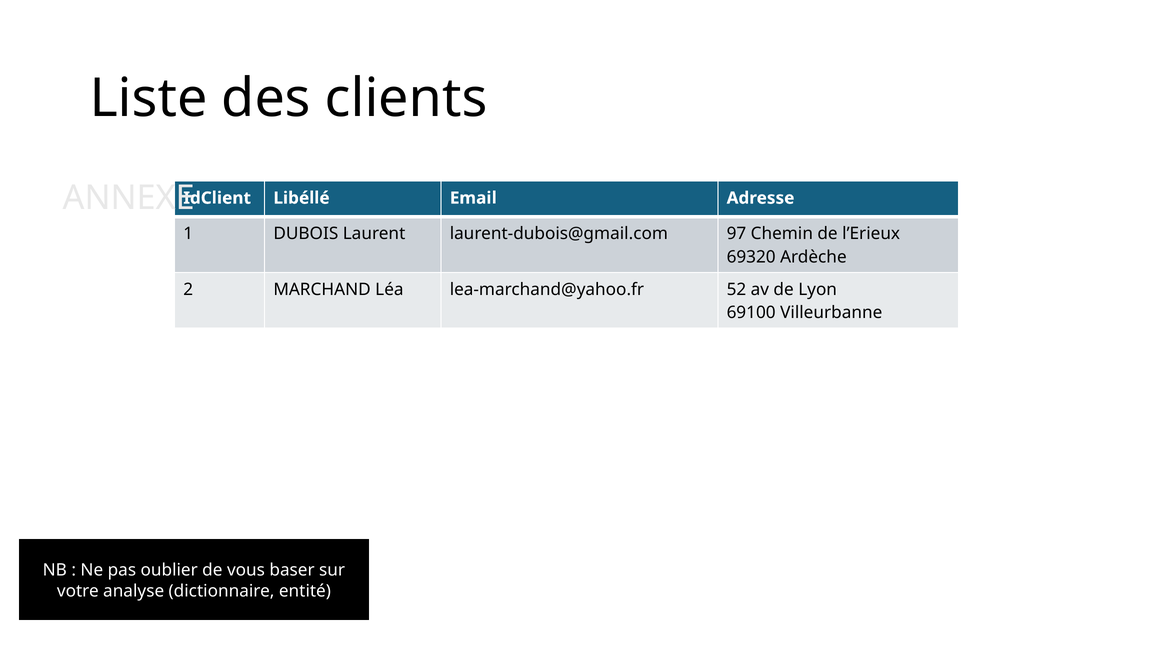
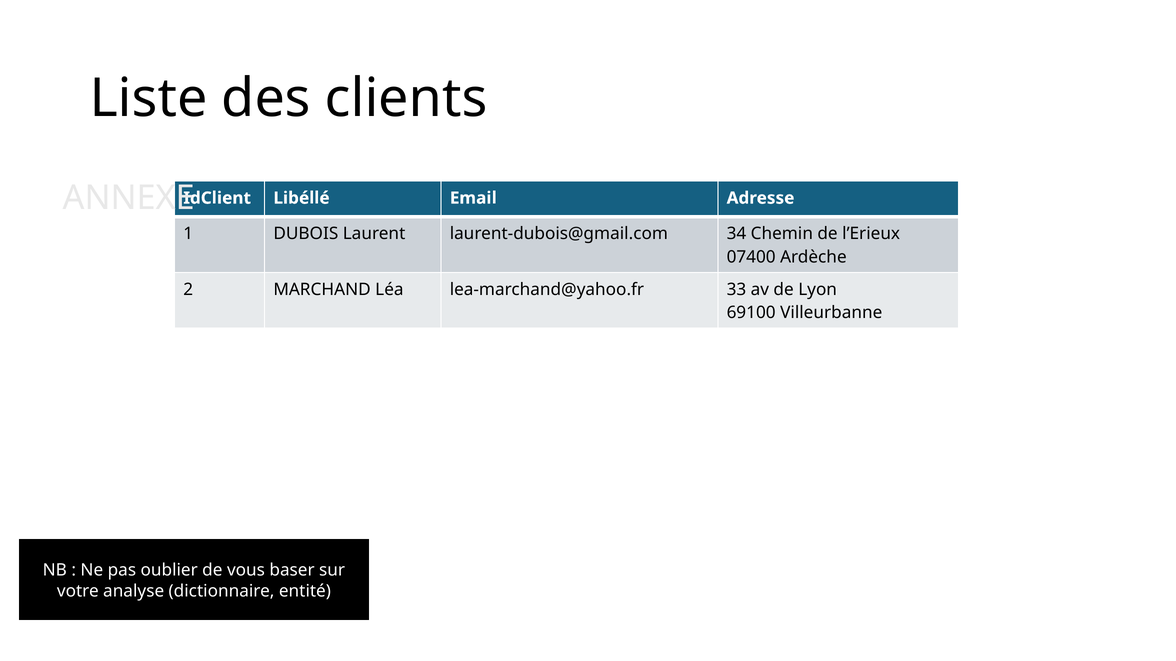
97: 97 -> 34 (736, 234)
69320: 69320 -> 07400 (751, 257)
52: 52 -> 33 (736, 290)
